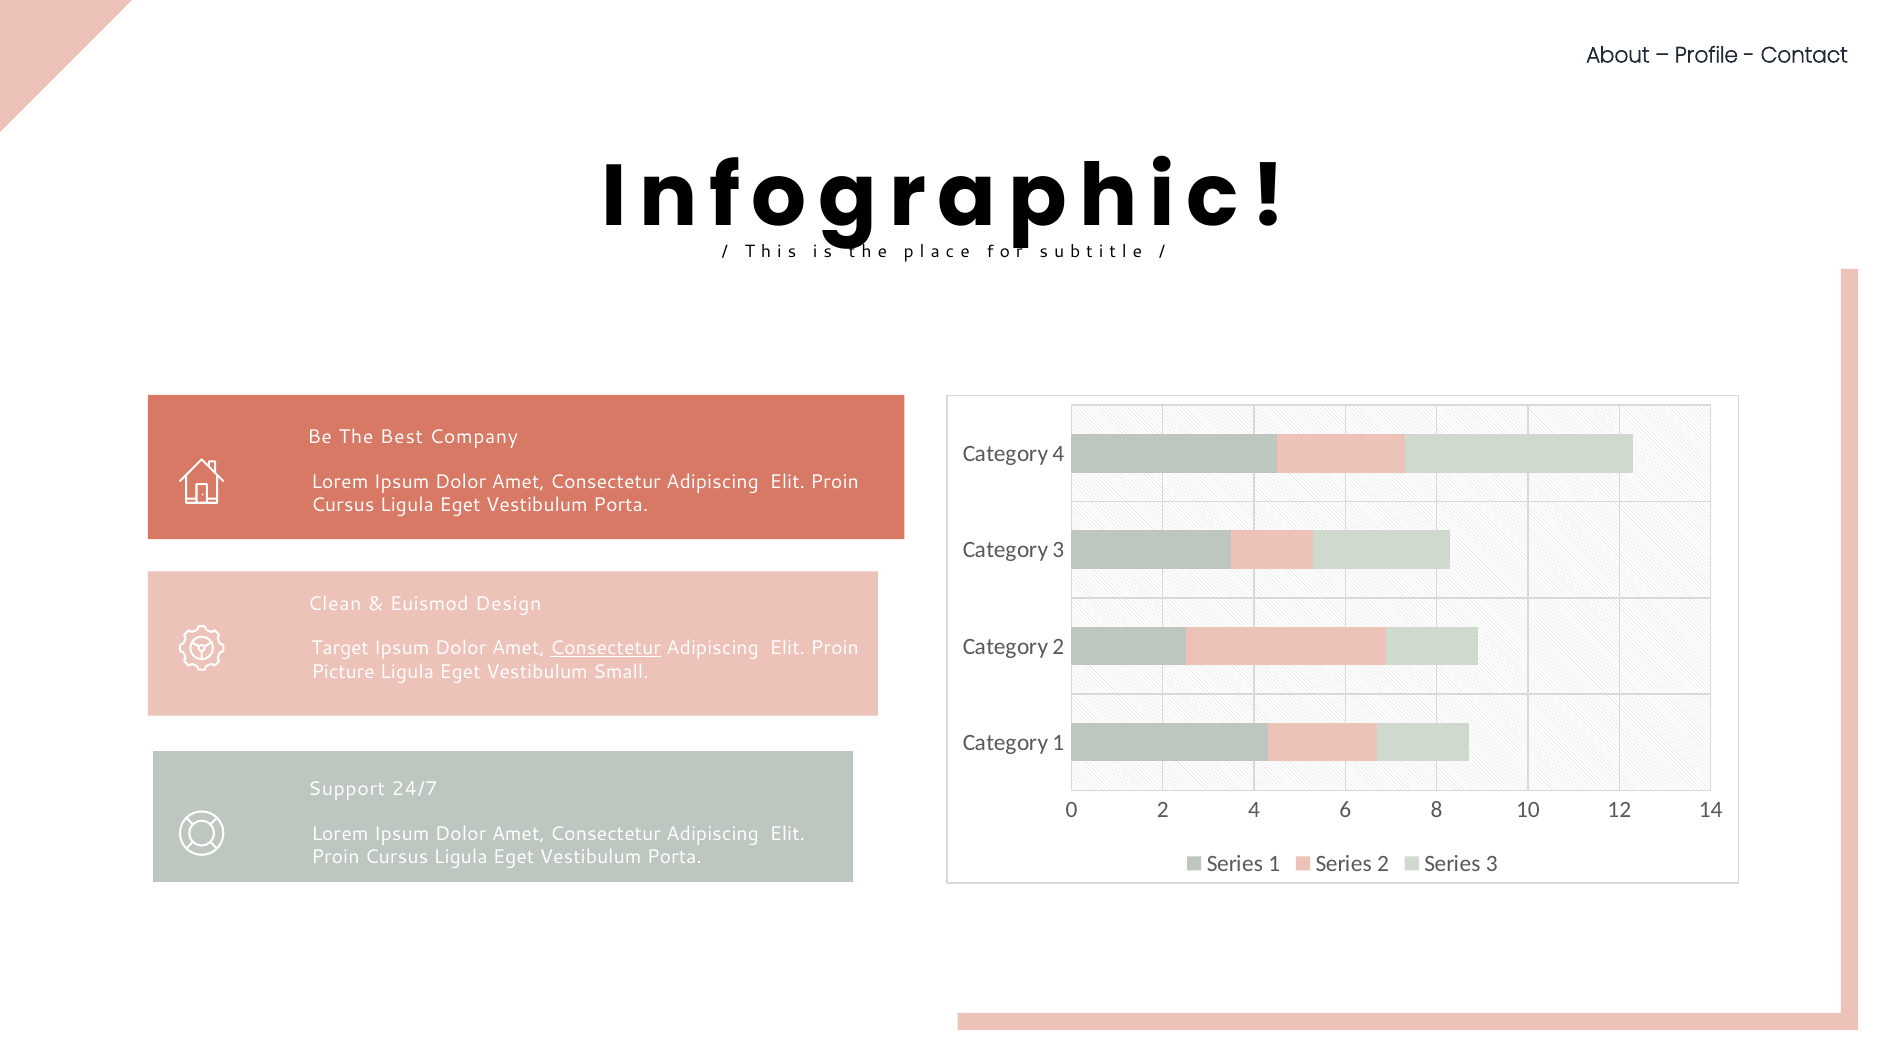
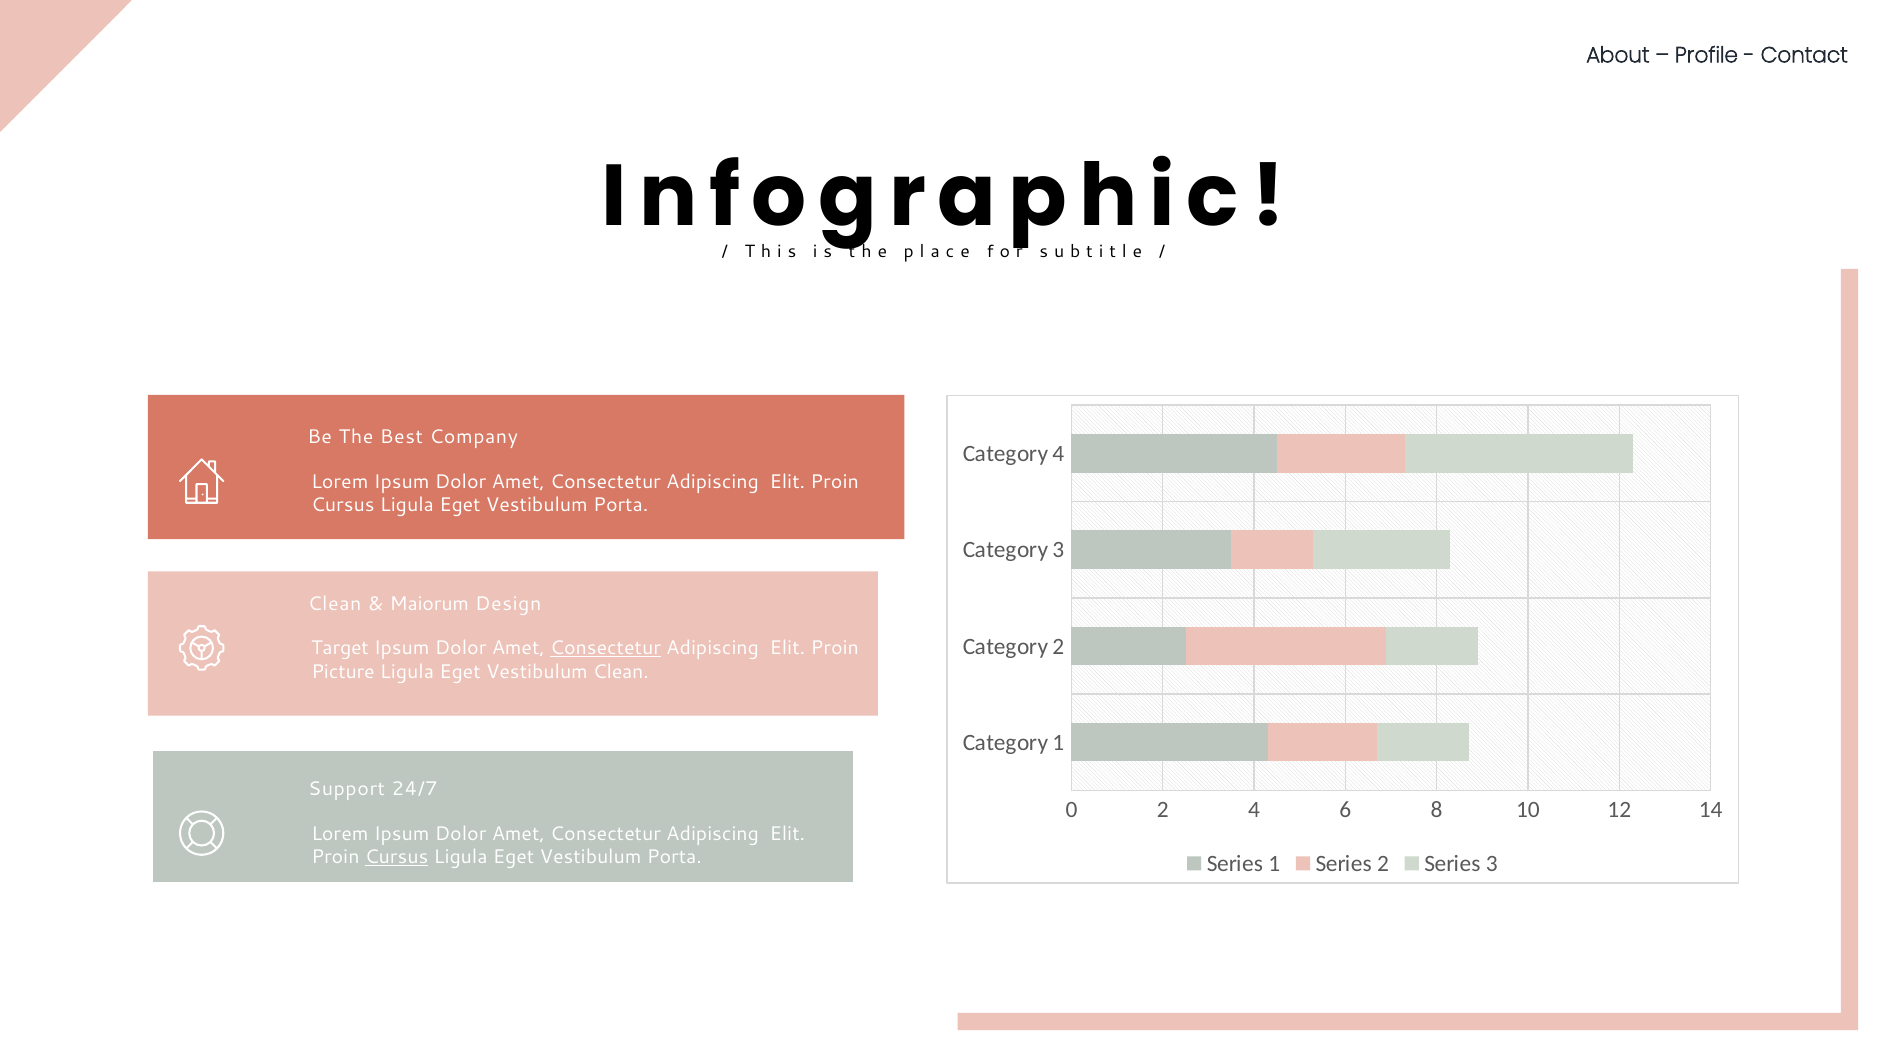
Euismod: Euismod -> Maiorum (429, 603)
Vestibulum Small: Small -> Clean (621, 672)
Cursus underline: none -> present (397, 857)
